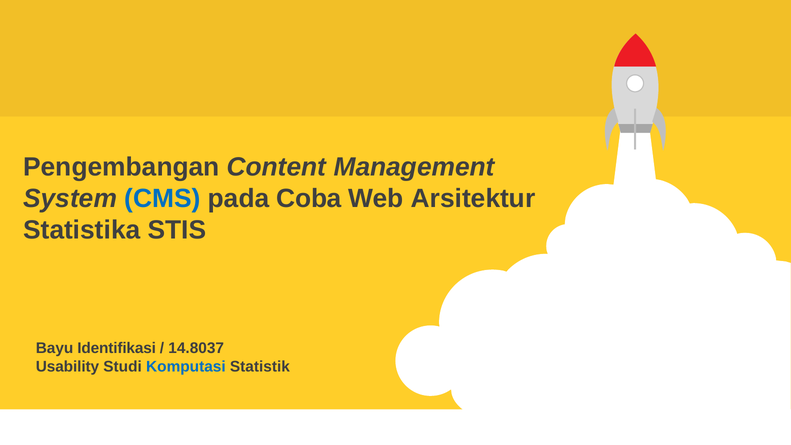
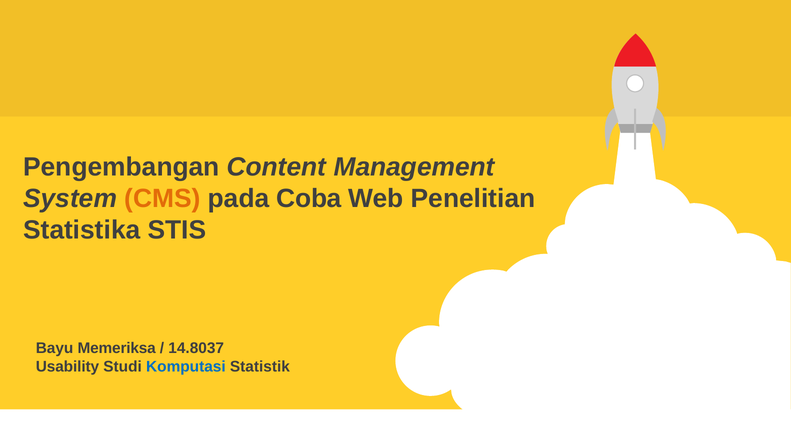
CMS colour: blue -> orange (162, 198)
Arsitektur: Arsitektur -> Penelitian (473, 198)
Identifikasi: Identifikasi -> Memeriksa (117, 348)
